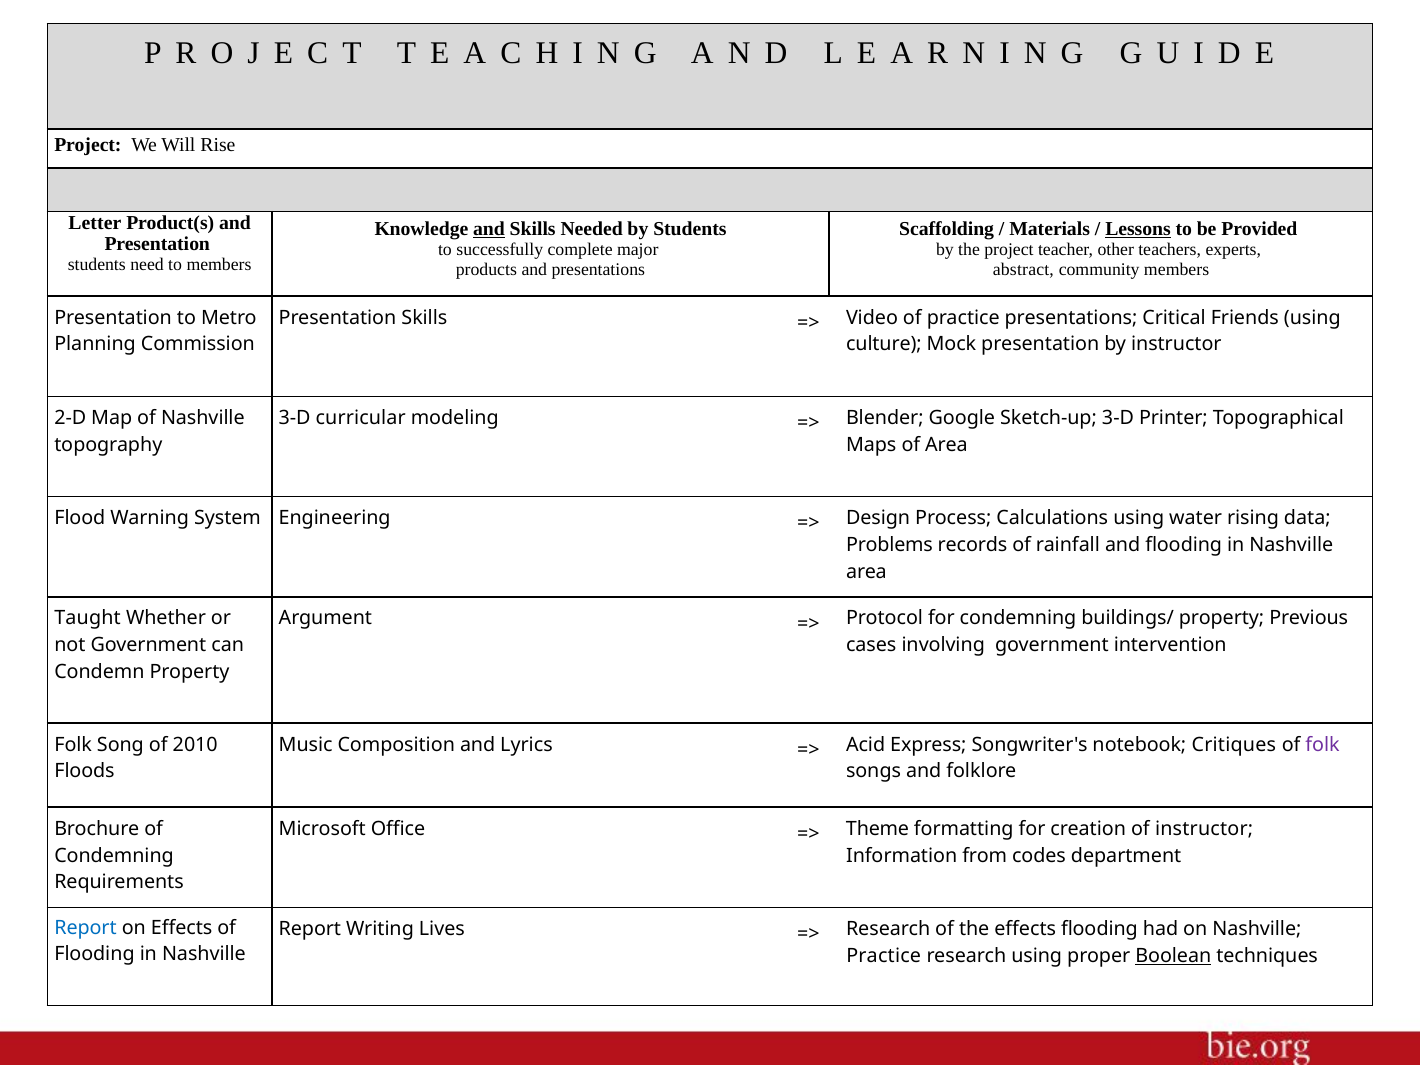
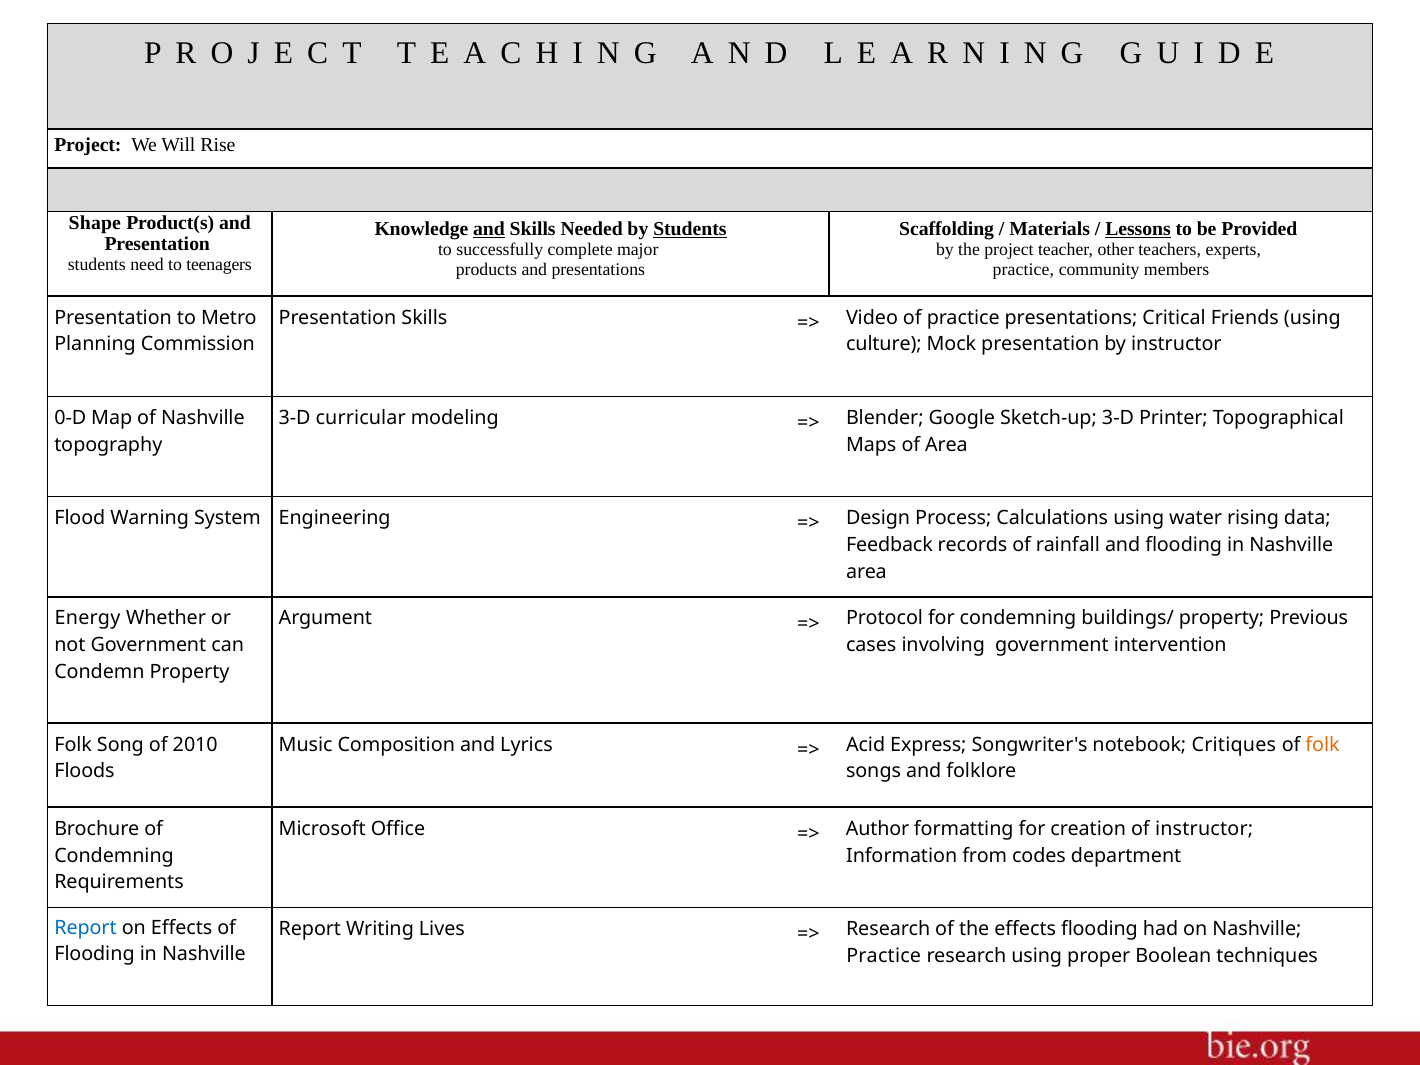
Letter: Letter -> Shape (95, 223)
Students underline: none -> present (690, 229)
to members: members -> teenagers (219, 265)
abstract: abstract -> practice (1023, 269)
2-D: 2-D -> 0-D (70, 418)
Problems: Problems -> Feedback (889, 545)
Taught: Taught -> Energy (88, 618)
folk colour: purple -> orange (1323, 745)
Theme: Theme -> Author (878, 829)
Boolean underline: present -> none (1173, 956)
